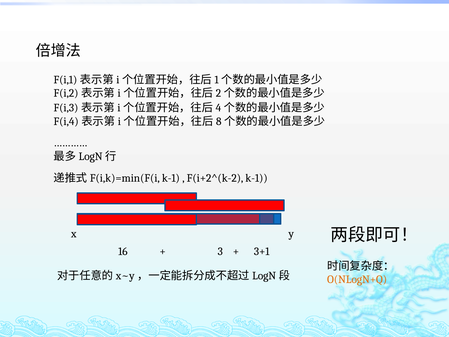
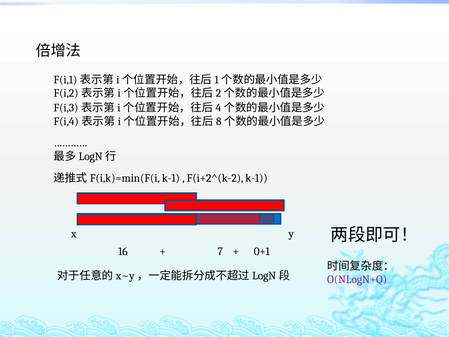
3: 3 -> 7 (220, 251)
3+1: 3+1 -> 0+1 (262, 251)
O(NLogN+Q colour: orange -> purple (357, 279)
